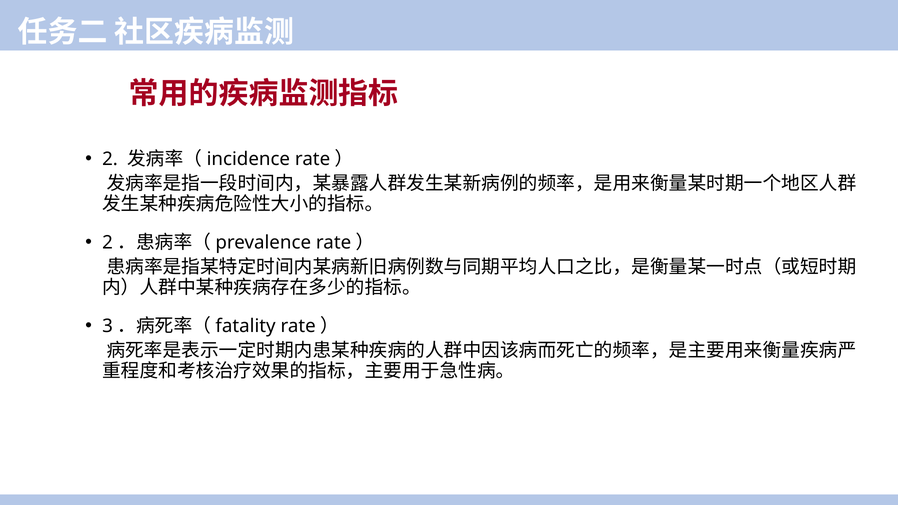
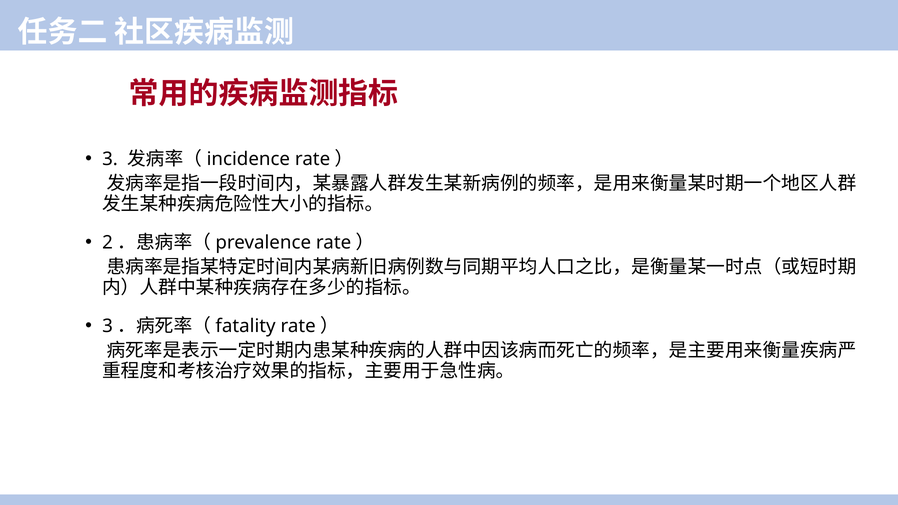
2: 2 -> 3 (110, 159)
